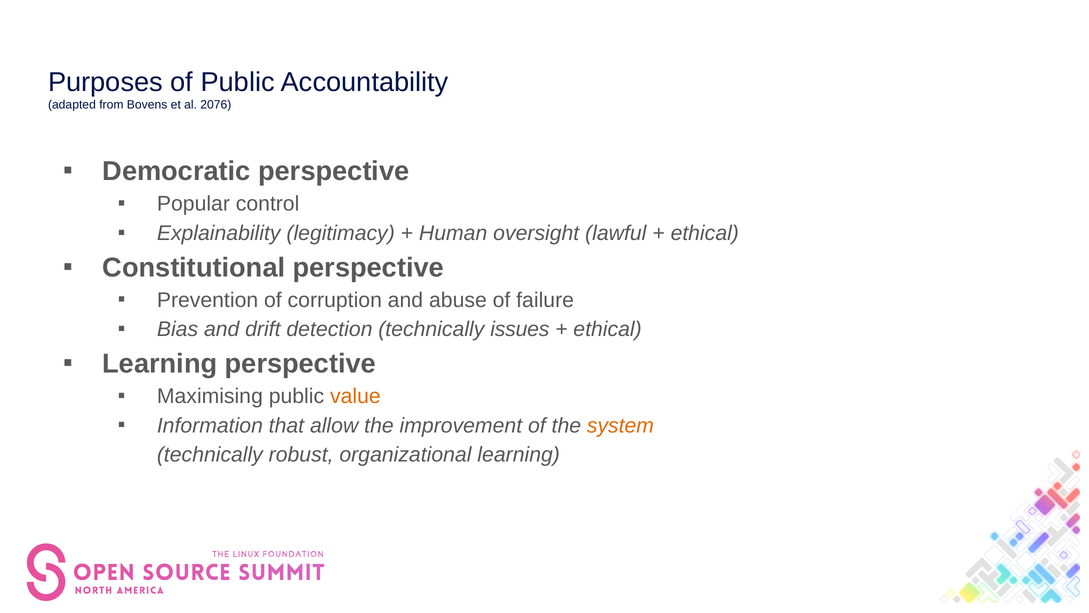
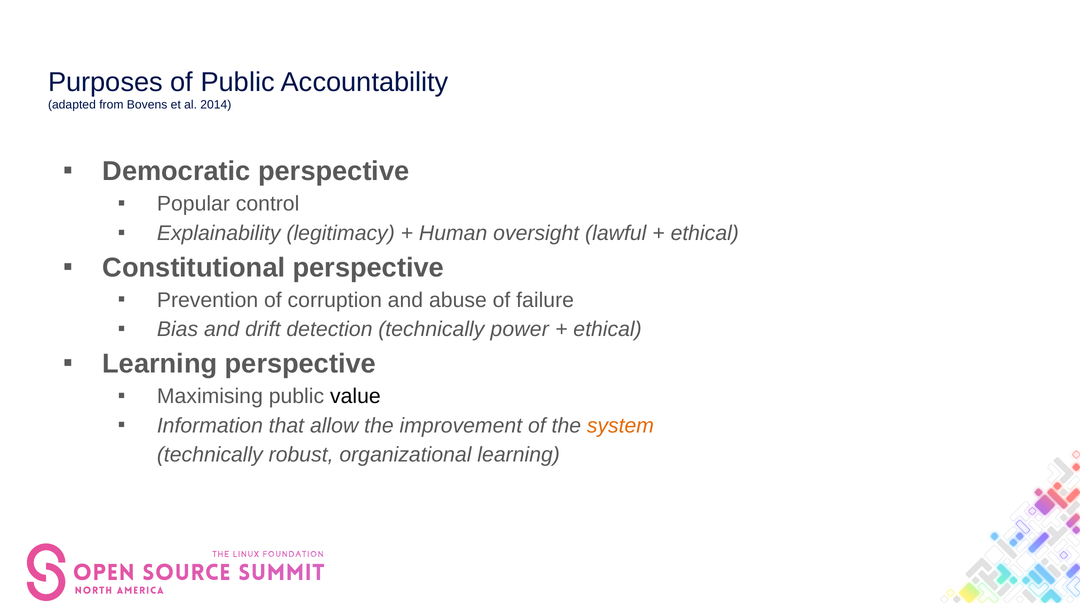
2076: 2076 -> 2014 (216, 105)
issues: issues -> power (520, 329)
value colour: orange -> black (355, 396)
